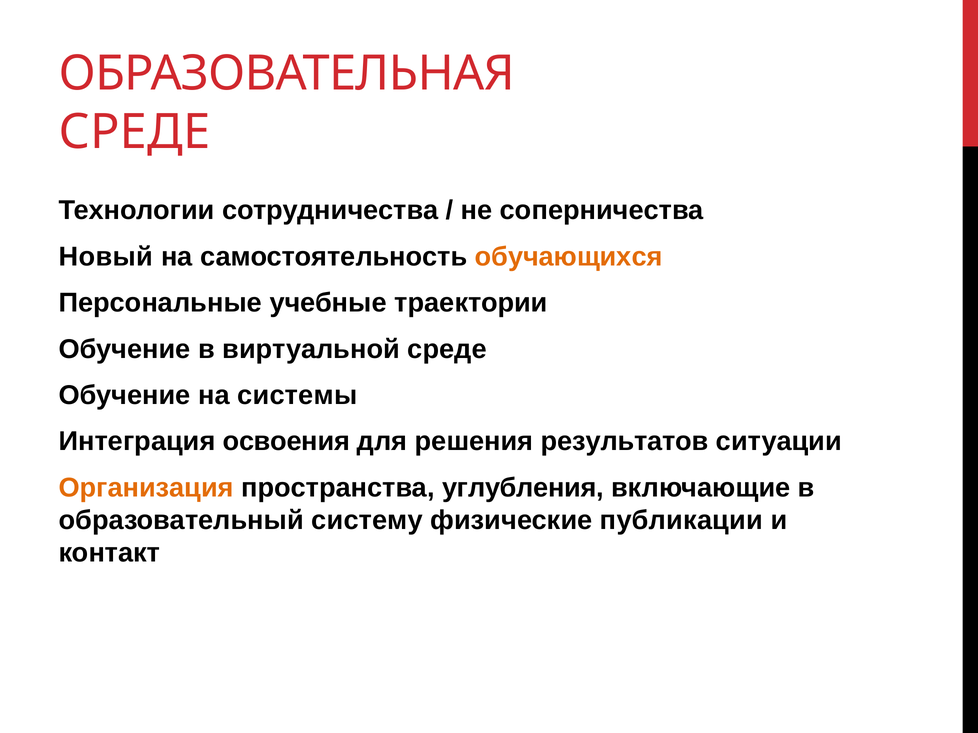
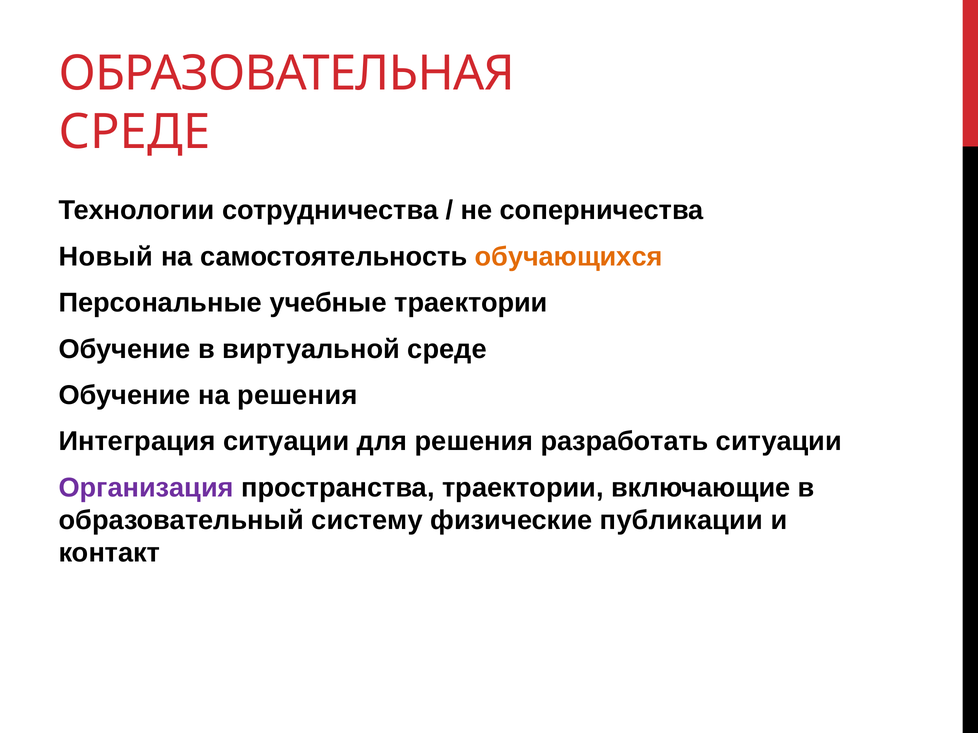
на системы: системы -> решения (297, 396)
Интеграция освоения: освоения -> ситуации (286, 442)
результатов: результатов -> разработать (625, 442)
Организация colour: orange -> purple (146, 488)
пространства углубления: углубления -> траектории (523, 488)
